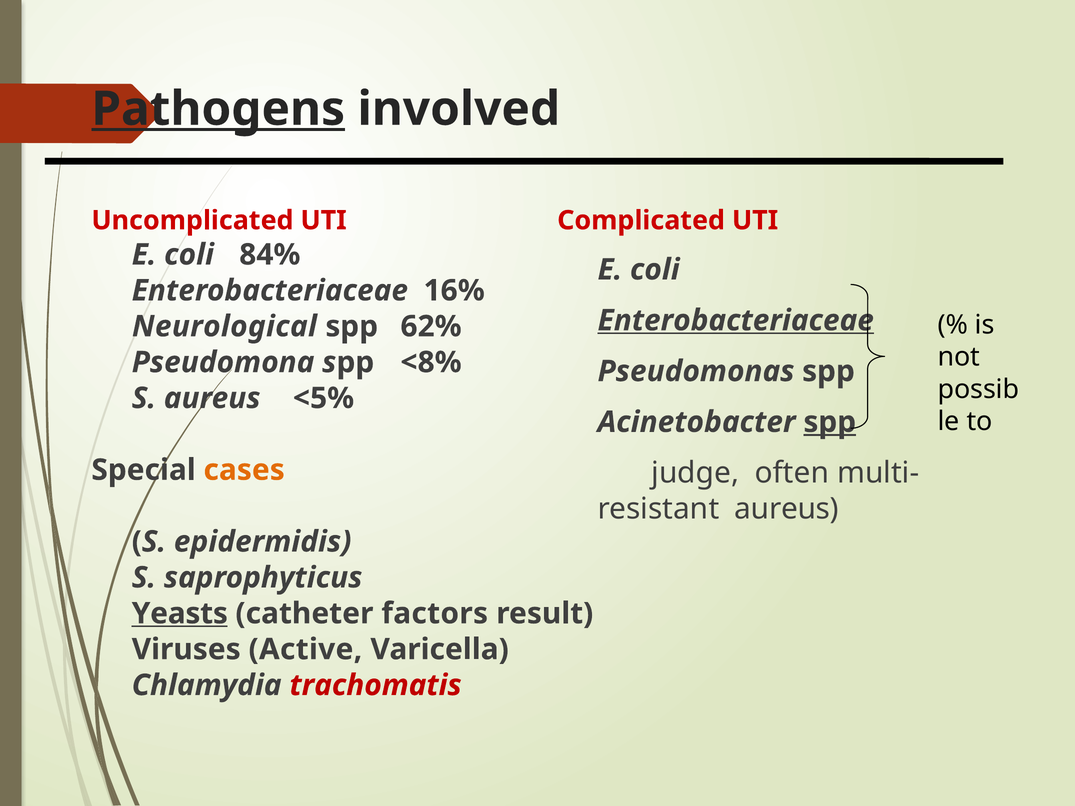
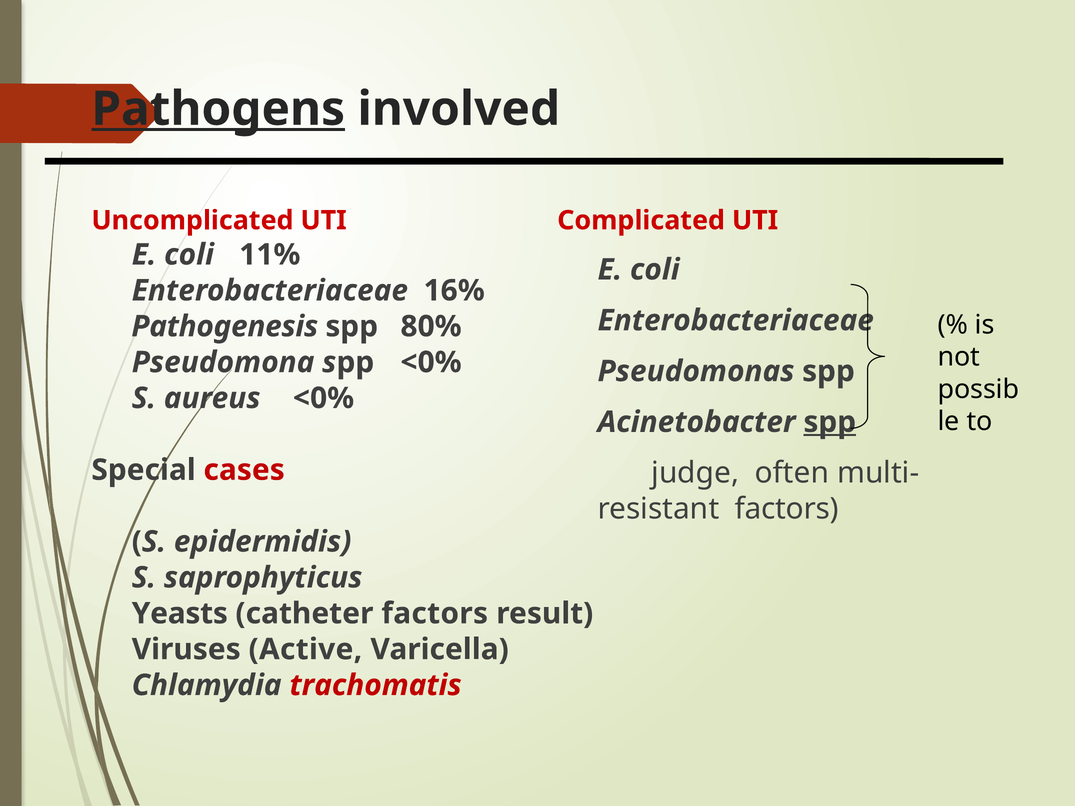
84%: 84% -> 11% (270, 255)
Enterobacteriaceae underline: present -> none (736, 321)
Neurological: Neurological -> Pathogenesis (225, 327)
62%: 62% -> 80% (431, 327)
spp <8%: <8% -> <0% (431, 362)
aureus <5%: <5% -> <0% (324, 398)
cases colour: orange -> red (244, 470)
aureus: aureus -> factors (787, 509)
Yeasts underline: present -> none (180, 614)
